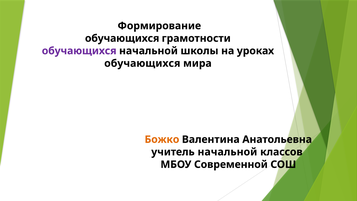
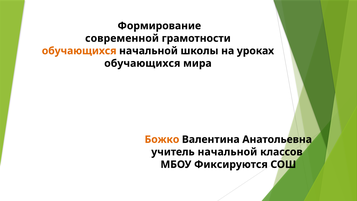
обучающихся: обучающихся -> современной (122, 38)
обучающихся colour: purple -> orange (79, 51)
Современной: Современной -> Фиксируются (231, 164)
